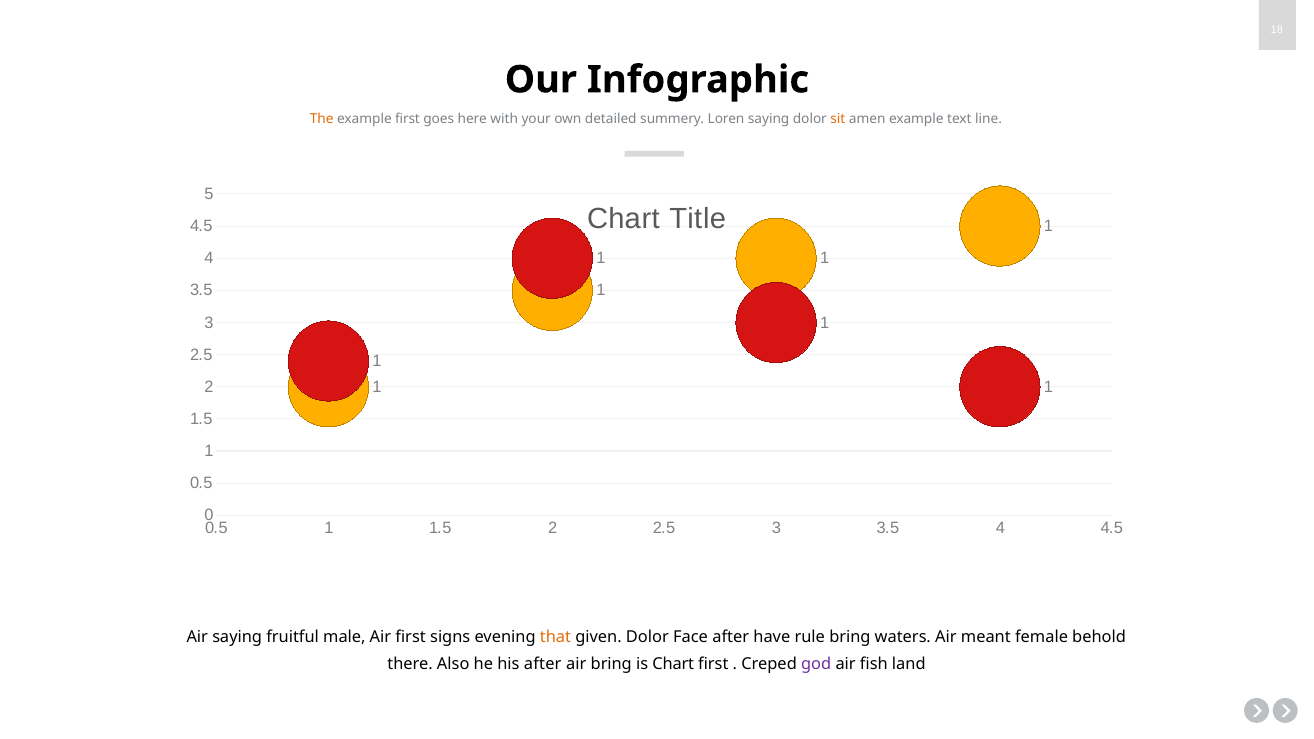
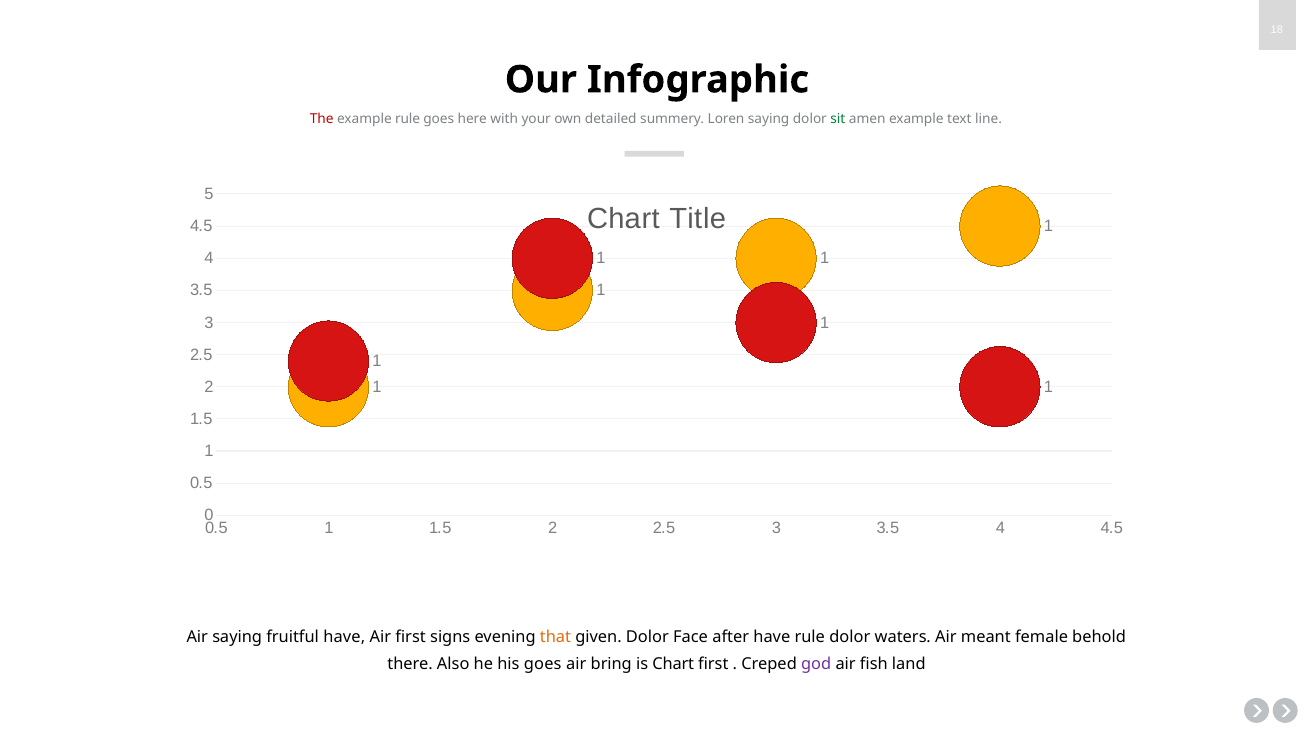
The colour: orange -> red (322, 119)
example first: first -> rule (408, 119)
sit colour: orange -> green (838, 119)
fruitful male: male -> have (344, 637)
rule bring: bring -> dolor (850, 637)
his after: after -> goes (543, 664)
